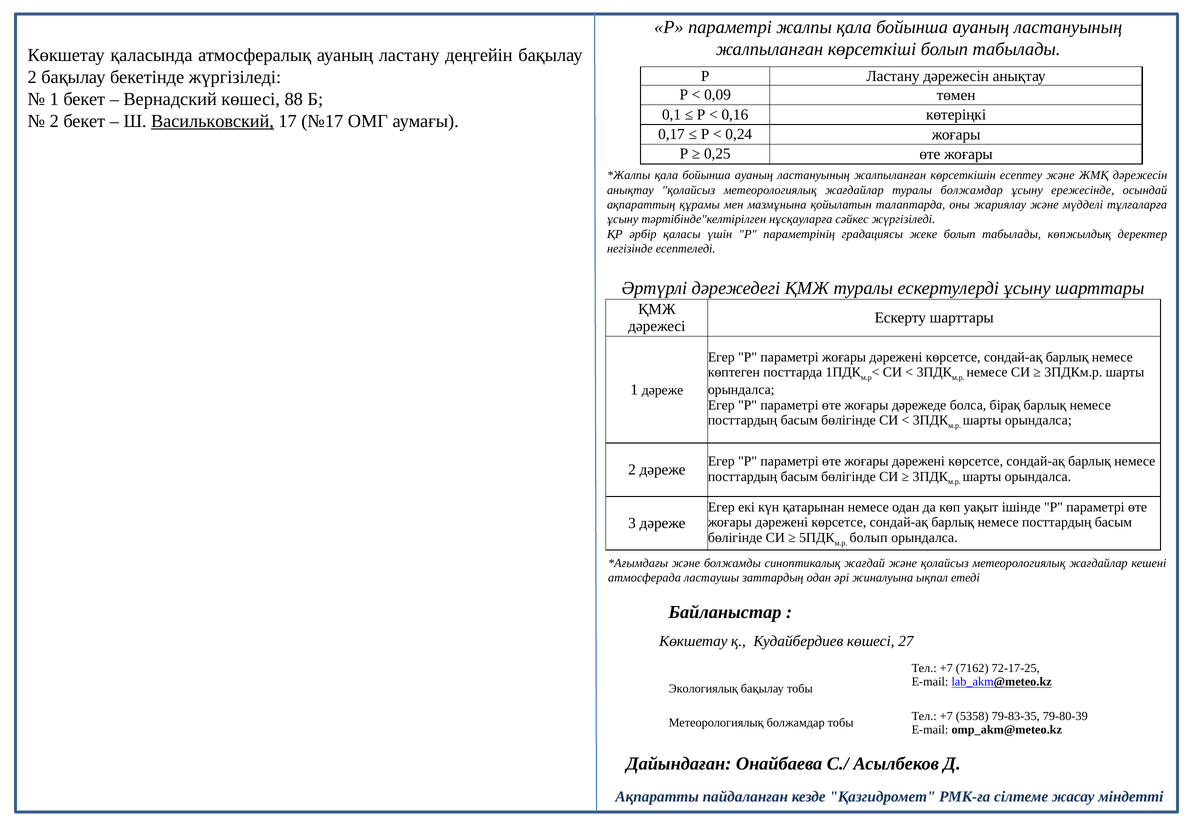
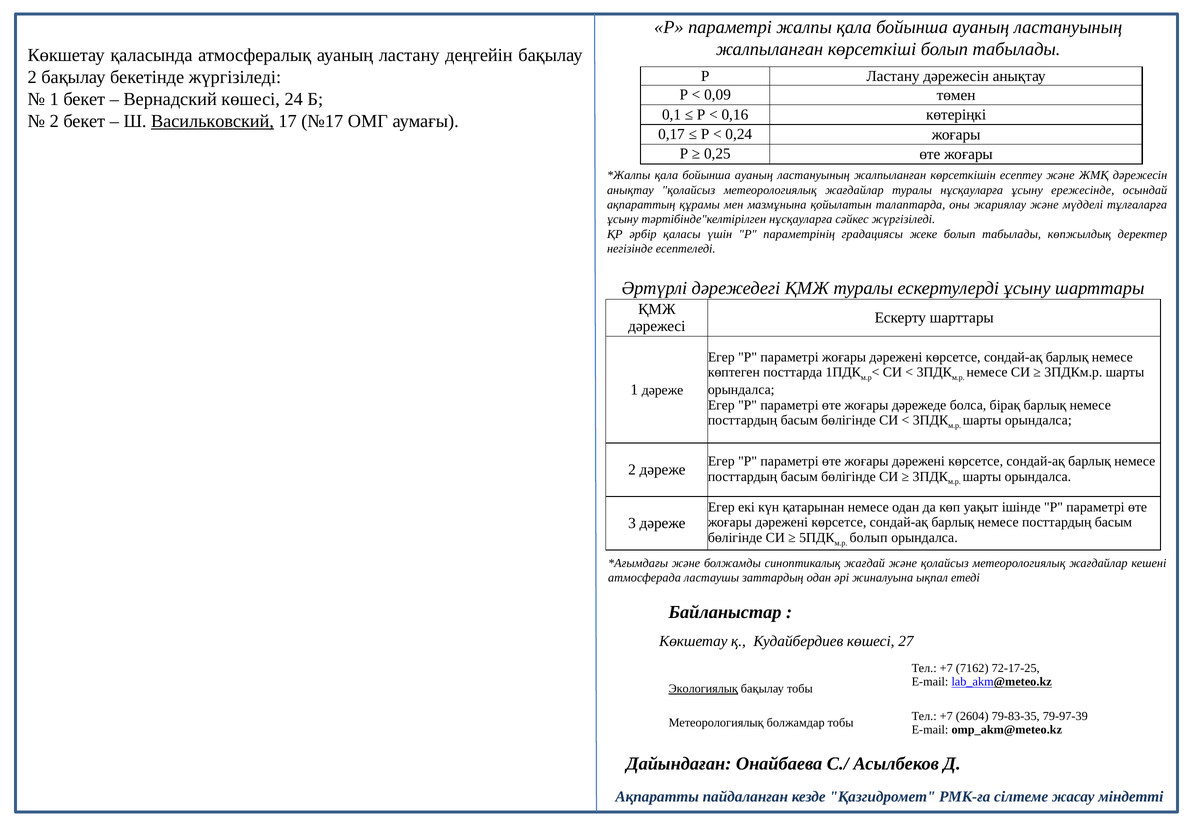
88: 88 -> 24 (294, 99)
туралы болжамдар: болжамдар -> нұсқауларға (972, 190)
Экологиялық underline: none -> present (703, 689)
5358: 5358 -> 2604 (972, 716)
79-80-39: 79-80-39 -> 79-97-39 (1065, 716)
